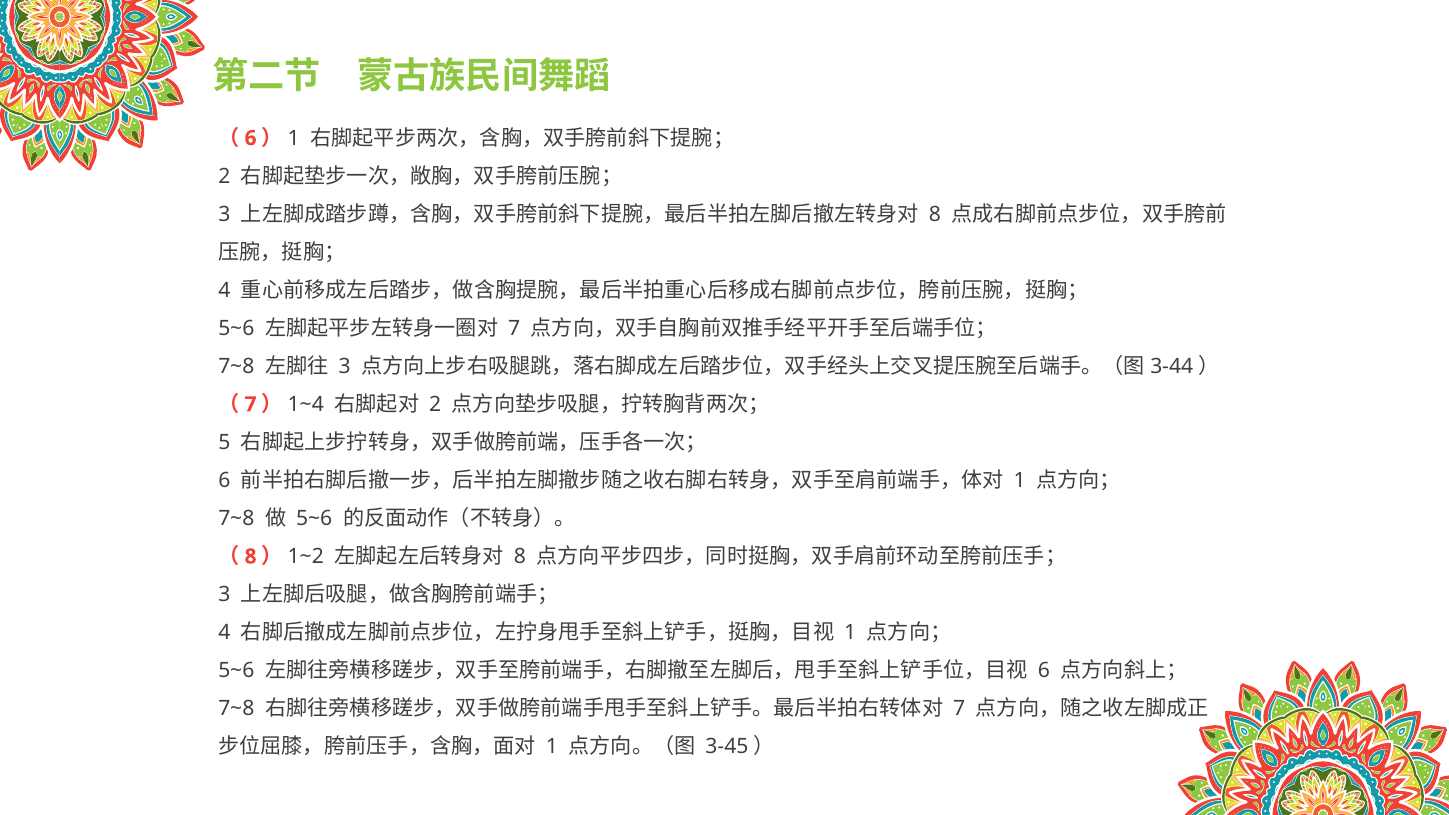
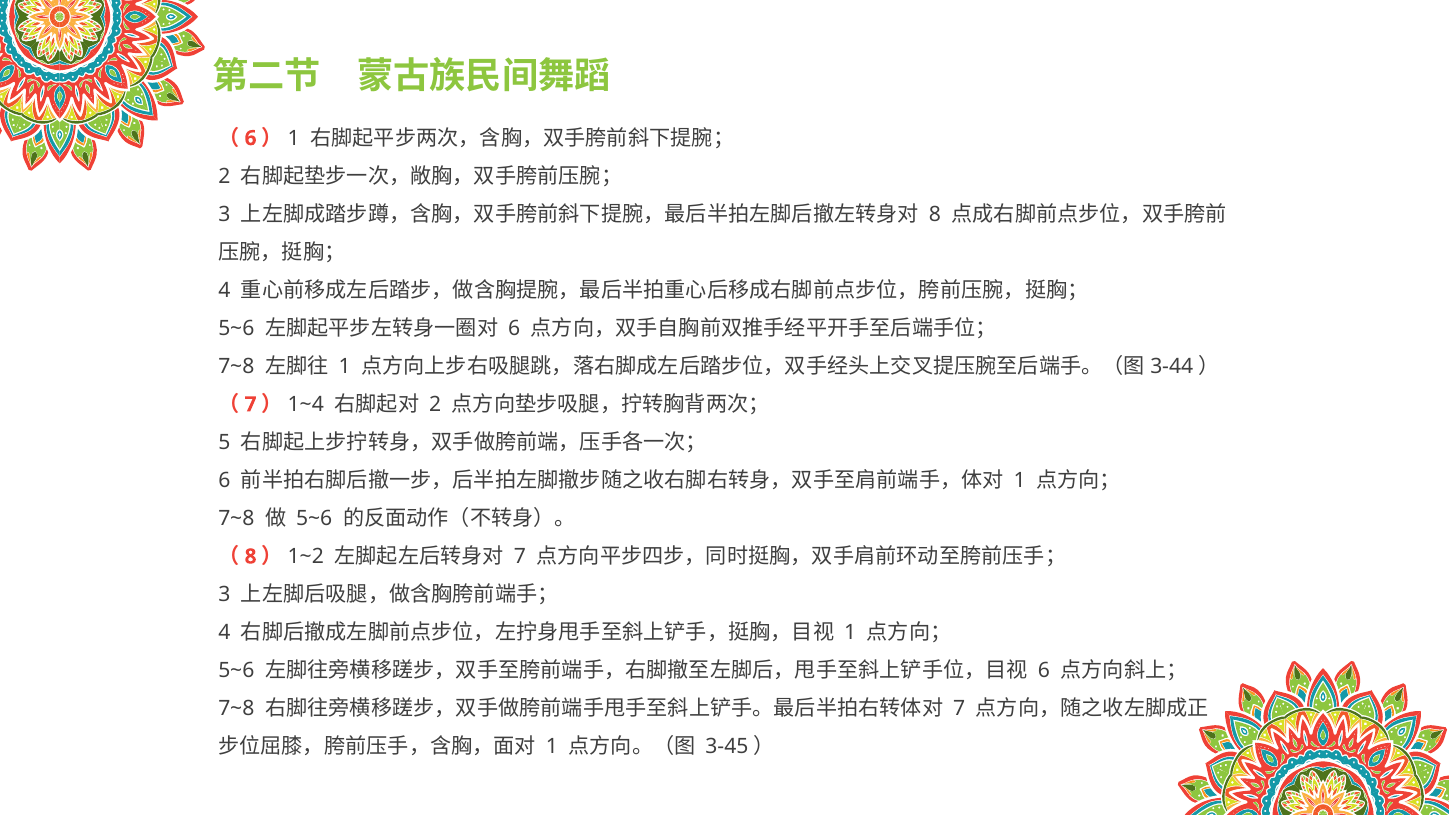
7: 7 -> 6 (514, 328)
3: 3 -> 1 (345, 366)
8: 8 -> 7 (520, 557)
